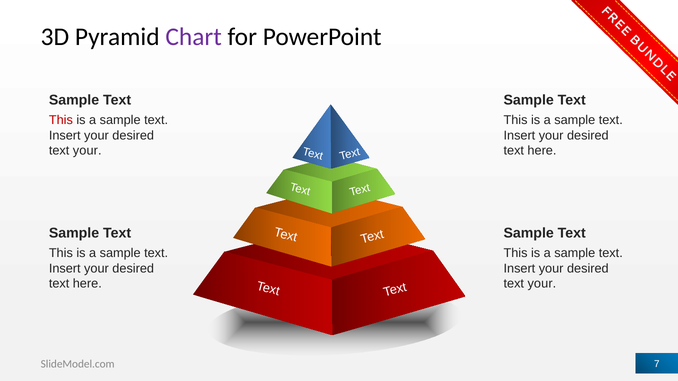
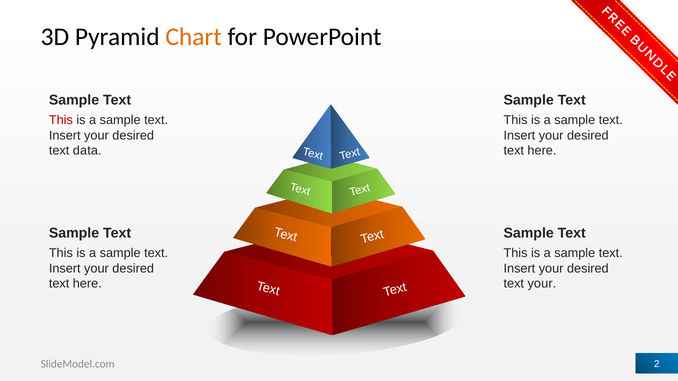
Chart colour: purple -> orange (194, 37)
your: your -> data (87, 151)
7: 7 -> 2 (657, 364)
